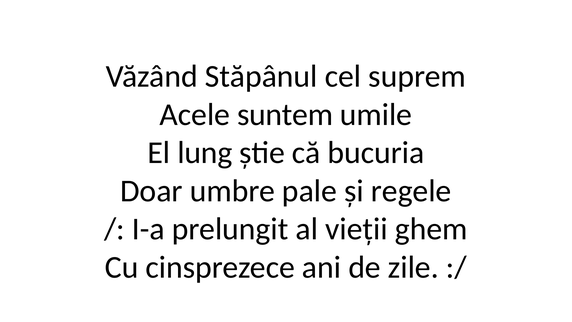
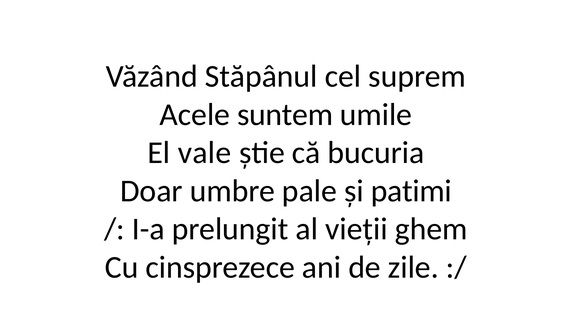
lung: lung -> vale (205, 153)
regele: regele -> patimi (411, 191)
